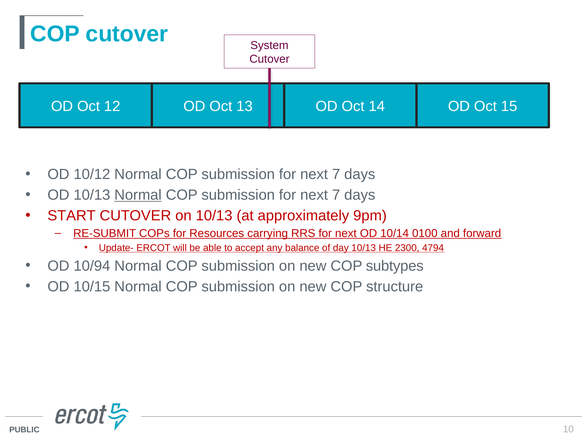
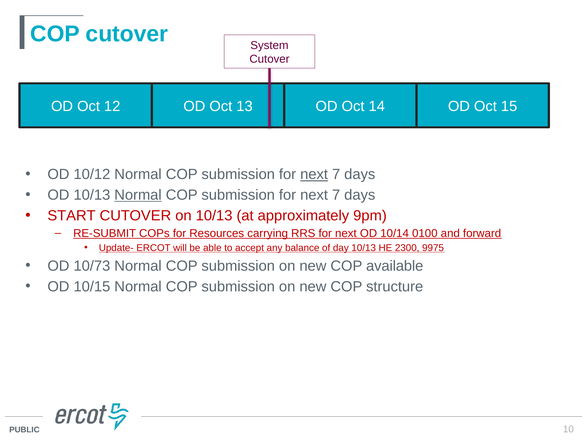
next underline: none -> present (314, 174)
4794: 4794 -> 9975 (433, 248)
10/94: 10/94 -> 10/73 (92, 266)
subtypes: subtypes -> available (395, 266)
